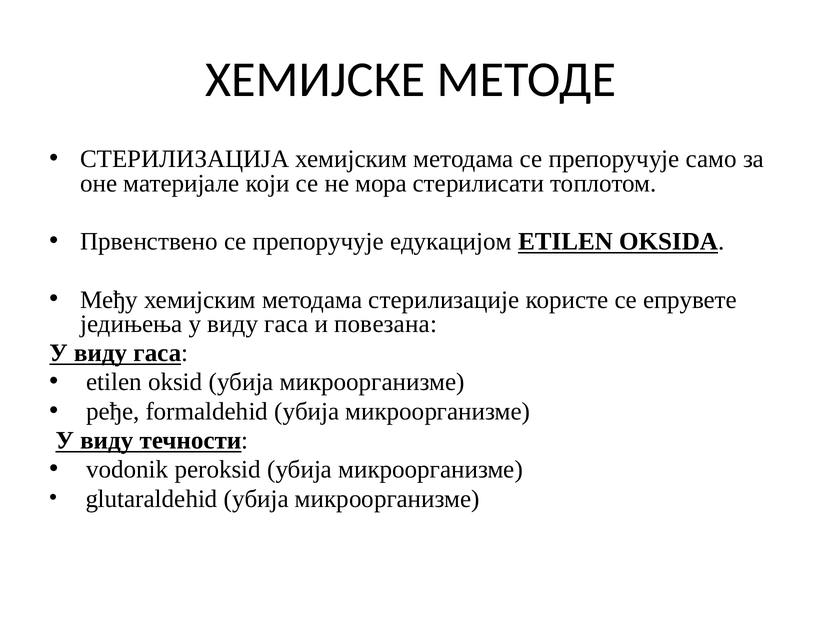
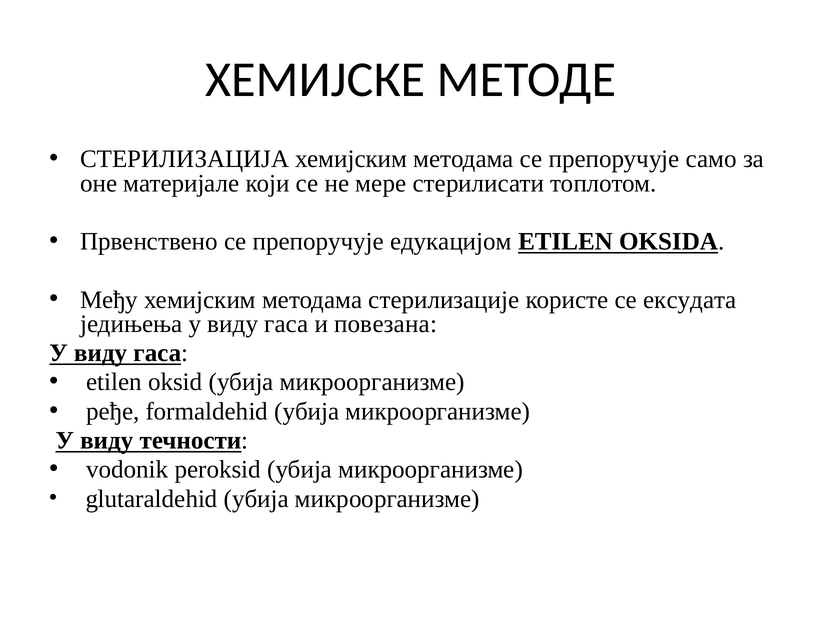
мора: мора -> мере (381, 183)
eпрувете: eпрувете -> ексудата (690, 300)
